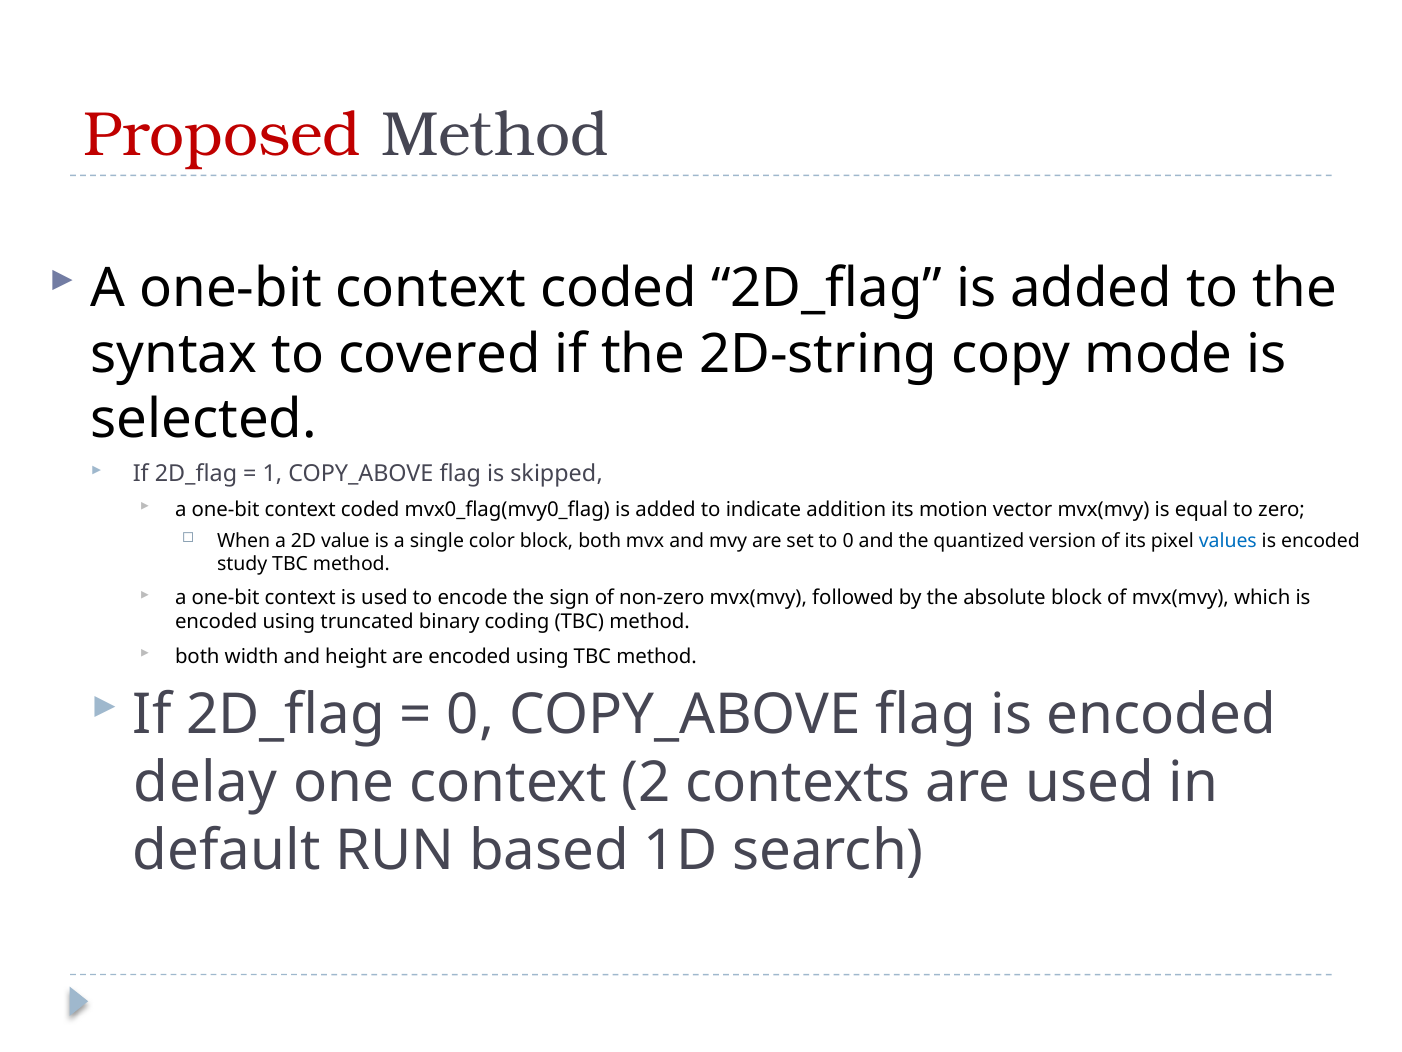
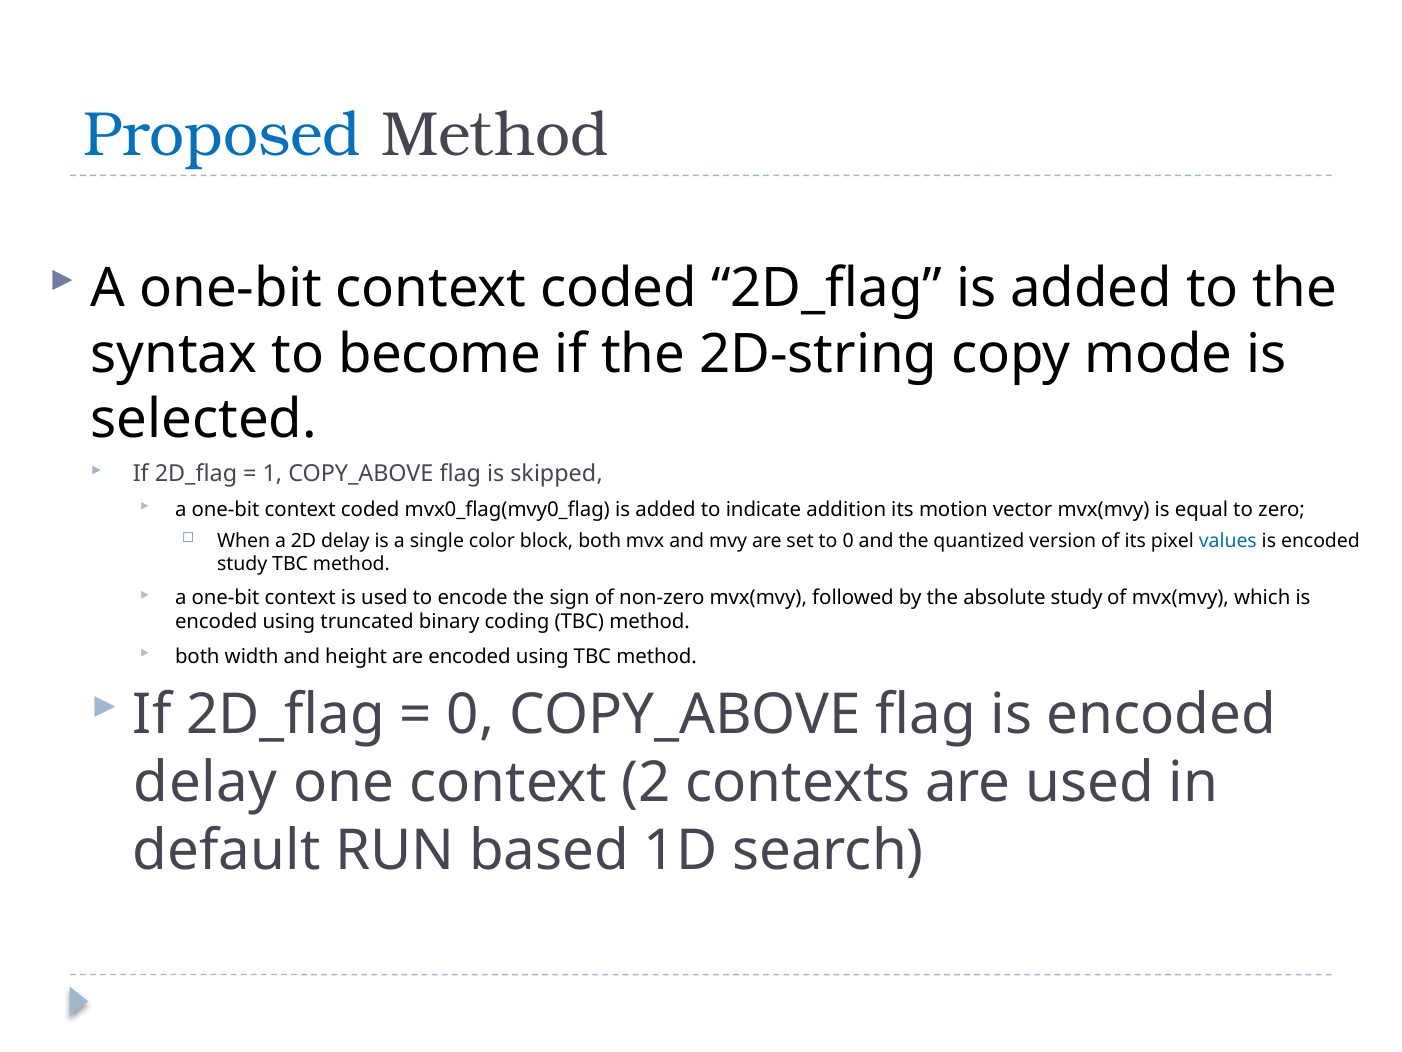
Proposed colour: red -> blue (223, 135)
covered: covered -> become (439, 354)
2D value: value -> delay (345, 541)
absolute block: block -> study (1077, 598)
